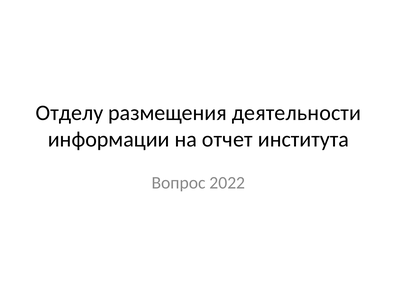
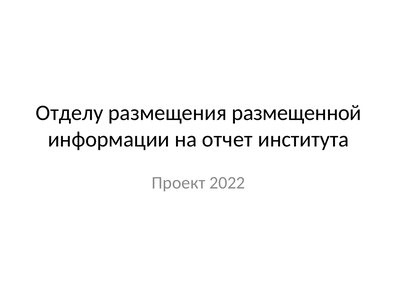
деятельности: деятельности -> размещенной (297, 113)
Вопрос: Вопрос -> Проект (179, 183)
